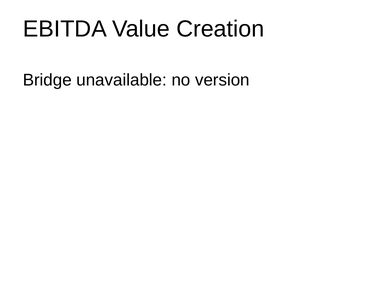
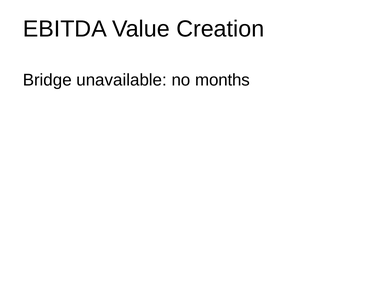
version: version -> months (222, 80)
